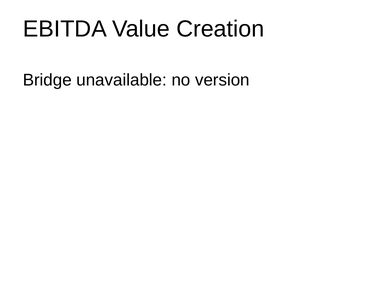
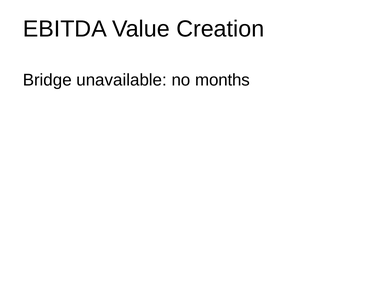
version: version -> months (222, 80)
